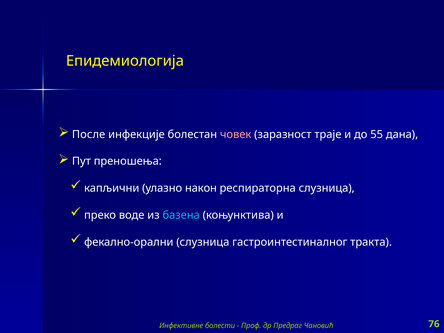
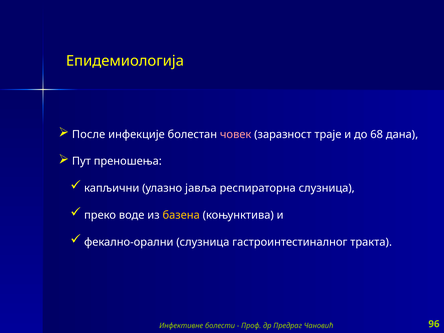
55: 55 -> 68 (377, 134)
након: након -> јавља (201, 188)
базена colour: light blue -> yellow (181, 215)
76: 76 -> 96 (434, 324)
